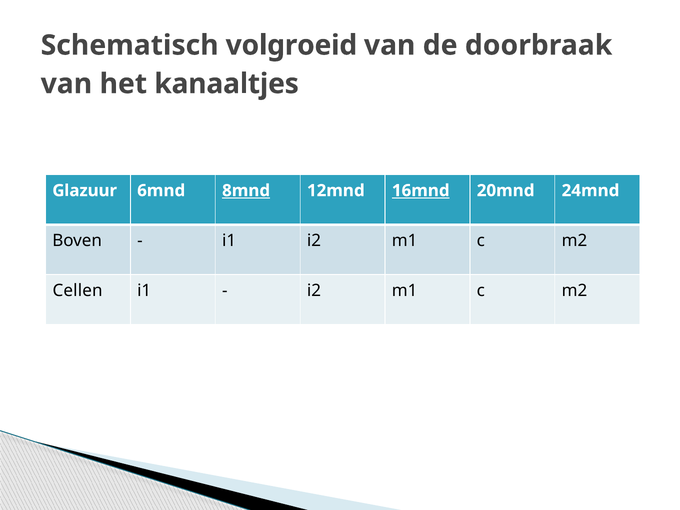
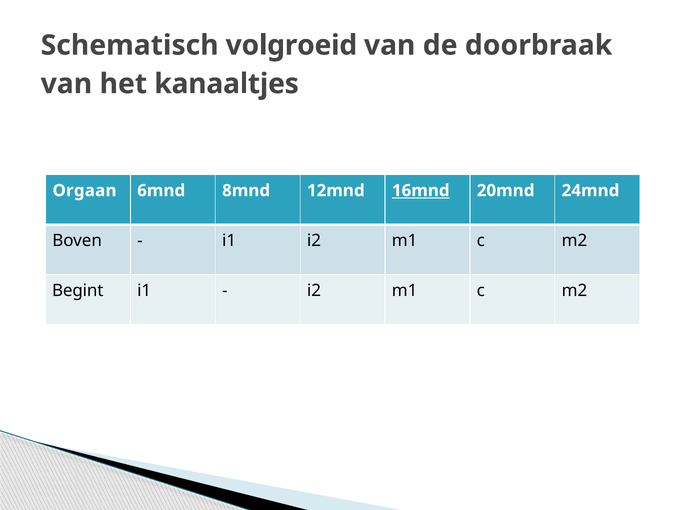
Glazuur: Glazuur -> Orgaan (84, 191)
8mnd underline: present -> none (246, 191)
Cellen: Cellen -> Begint (78, 291)
